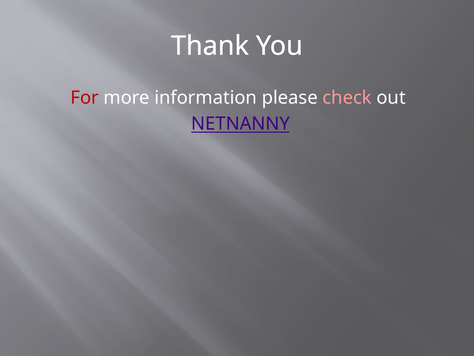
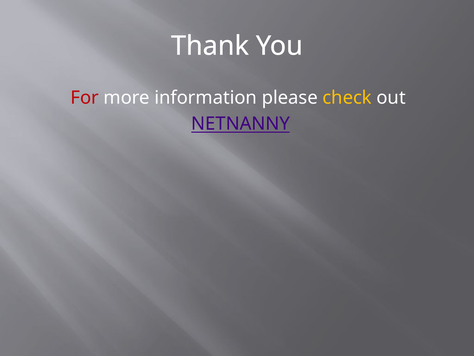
check colour: pink -> yellow (347, 98)
